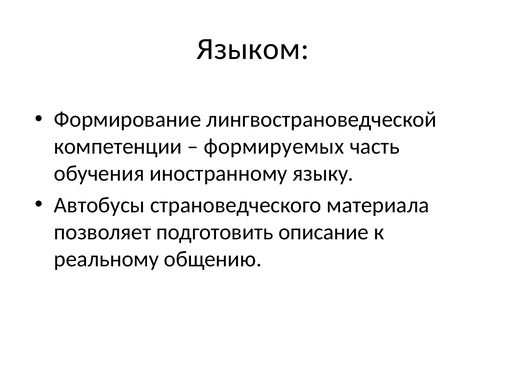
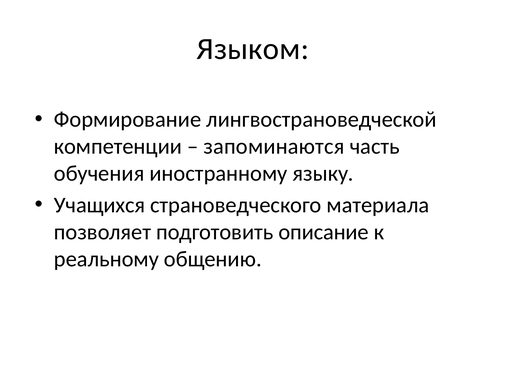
формируемых: формируемых -> запоминаются (274, 147)
Автобусы: Автобусы -> Учащихся (99, 205)
